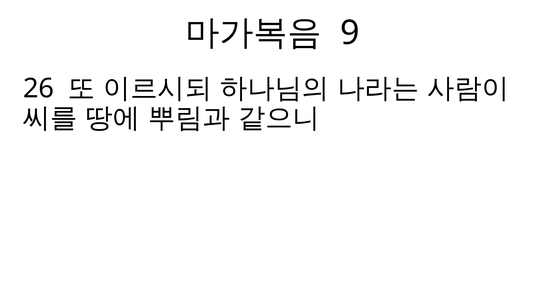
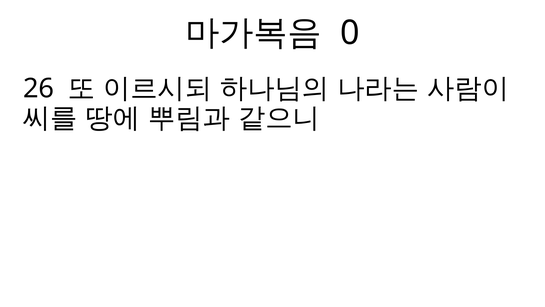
9: 9 -> 0 (350, 33)
